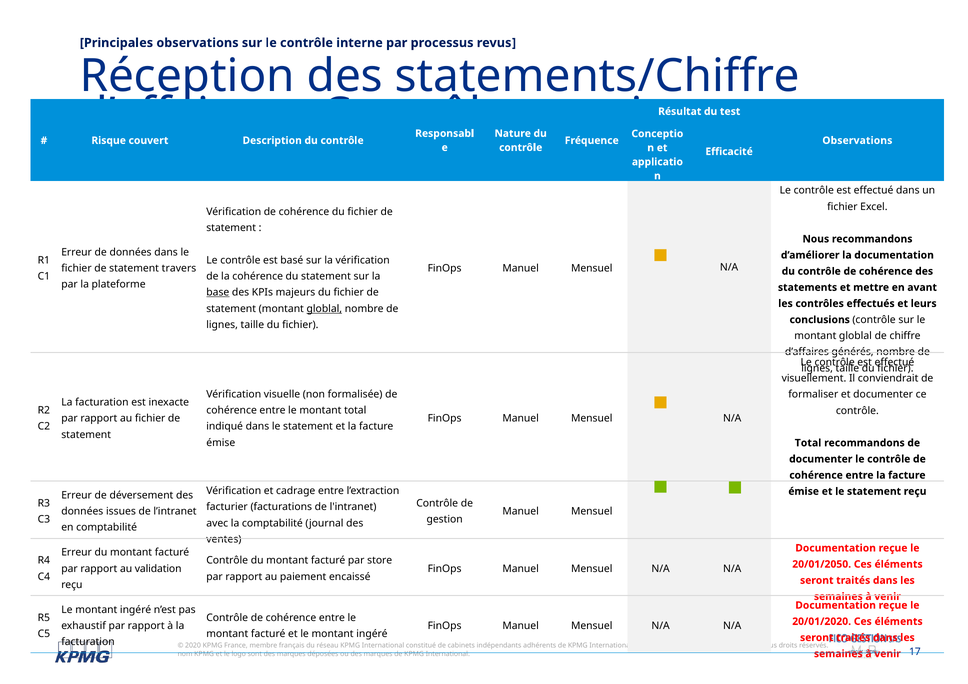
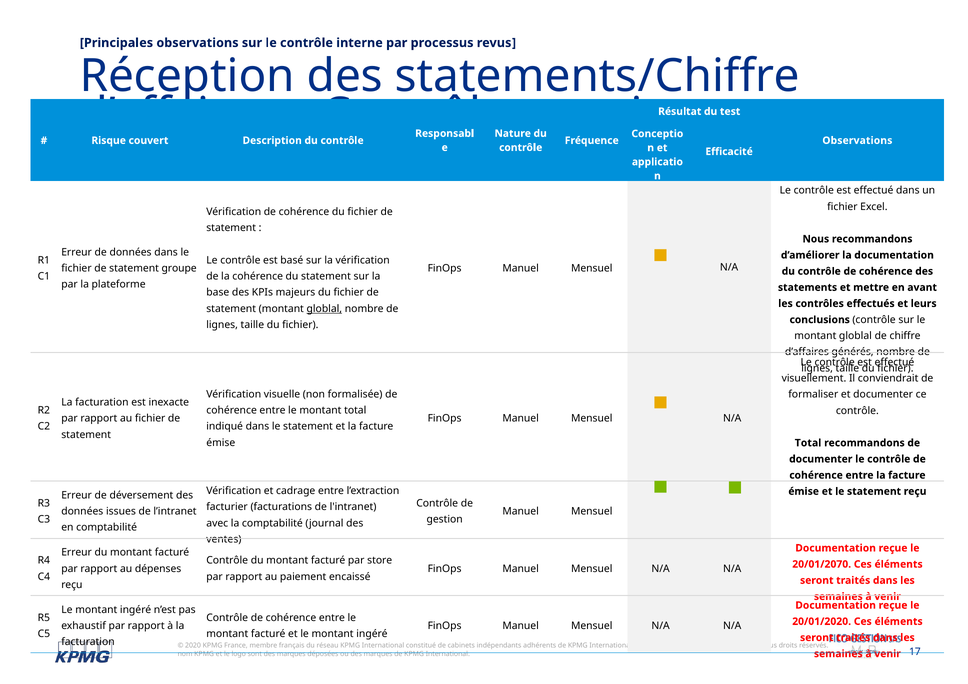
travers: travers -> groupe (179, 268)
base underline: present -> none (218, 293)
20/01/2050: 20/01/2050 -> 20/01/2070 (822, 565)
validation: validation -> dépenses (158, 569)
